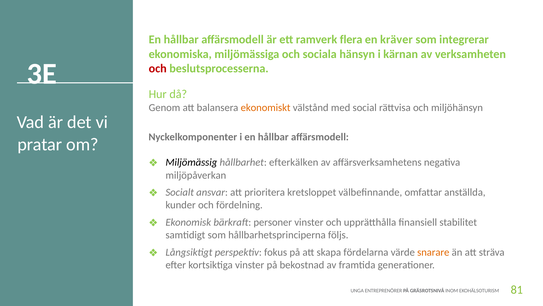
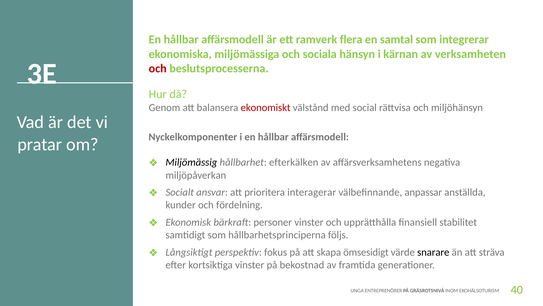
kräver: kräver -> samtal (397, 40)
ekonomiskt colour: orange -> red (266, 107)
kretsloppet: kretsloppet -> interagerar (312, 192)
omfattar: omfattar -> anpassar (423, 192)
fördelarna: fördelarna -> ömsesidigt (366, 252)
snarare colour: orange -> black (433, 252)
81: 81 -> 40 (517, 289)
